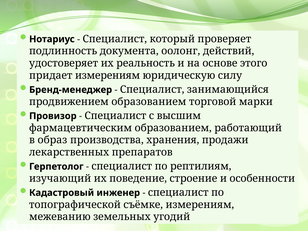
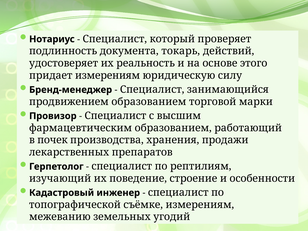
оолонг: оолонг -> токарь (181, 51)
образ: образ -> почек (52, 140)
